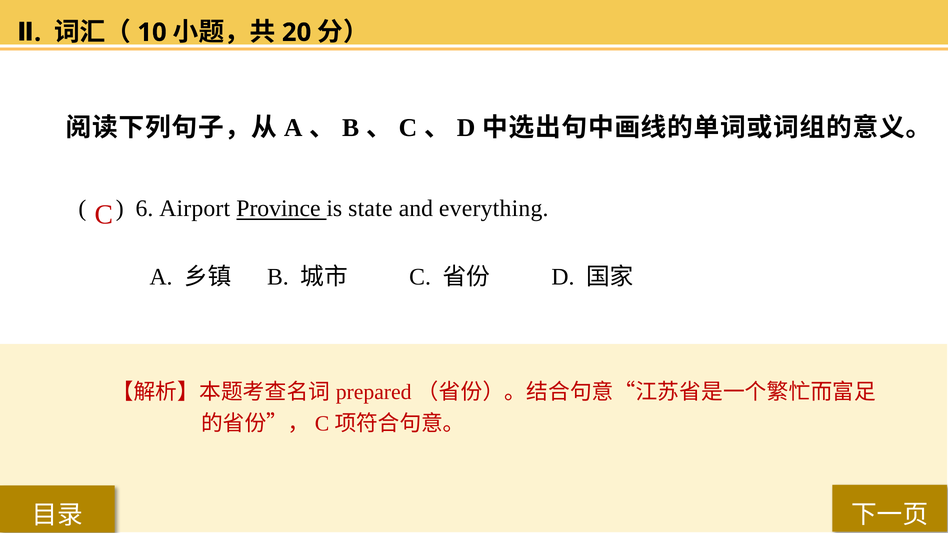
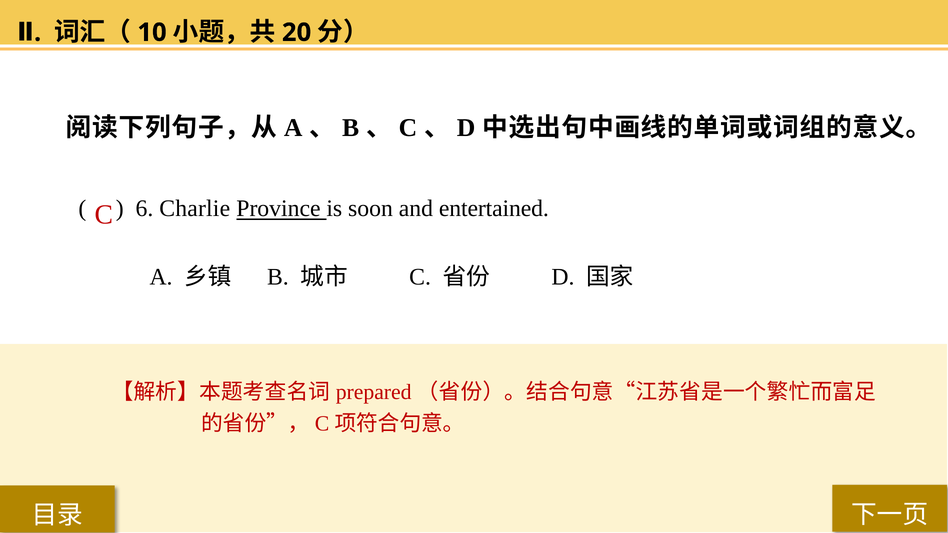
Airport: Airport -> Charlie (195, 209)
state: state -> soon (370, 209)
everything: everything -> entertained (494, 209)
